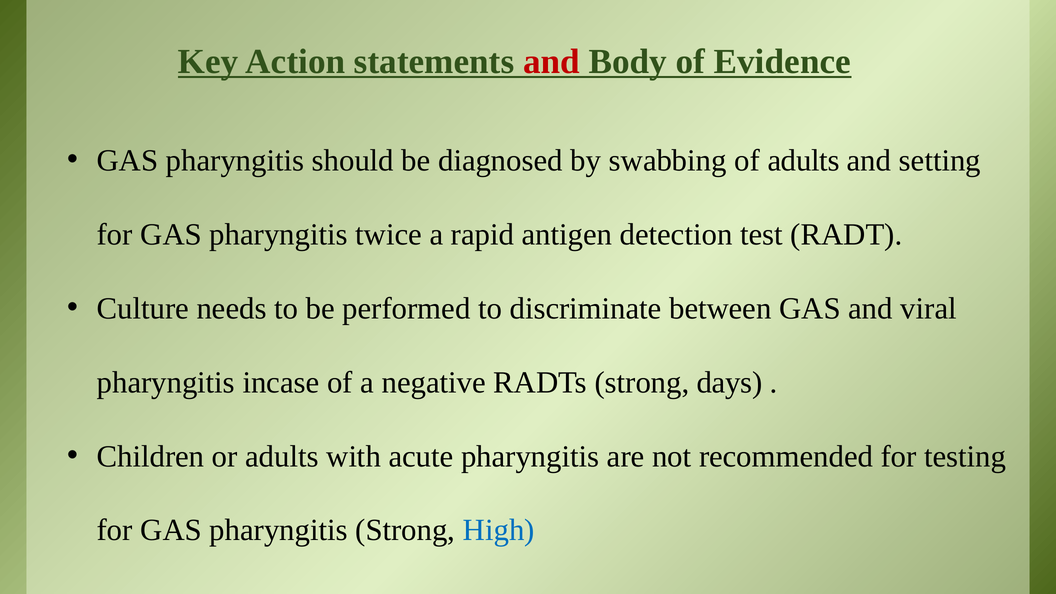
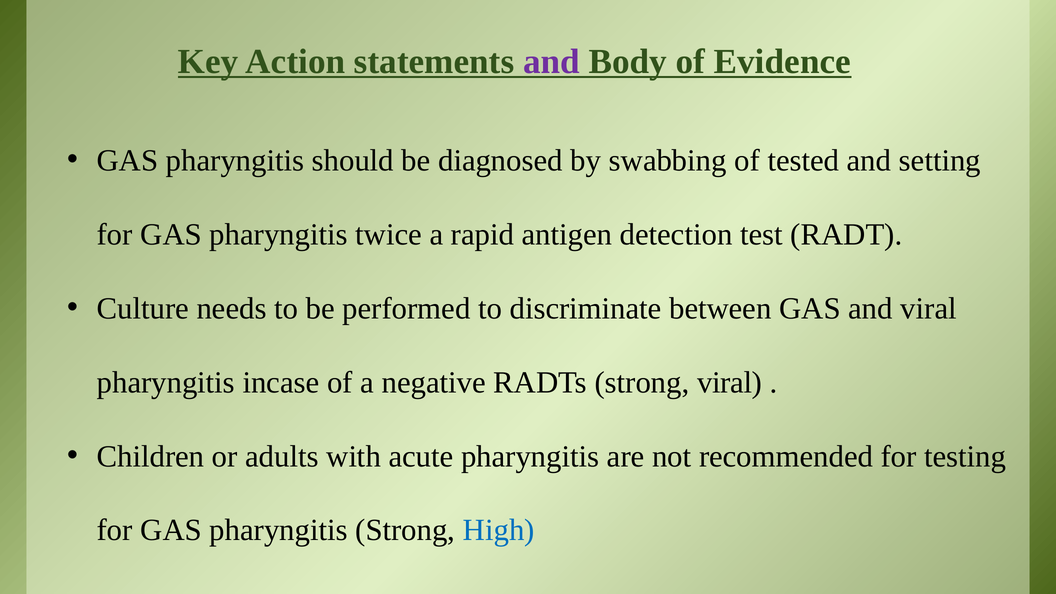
and colour: red -> purple (552, 62)
of adults: adults -> tested (803, 161)
strong days: days -> viral (730, 382)
